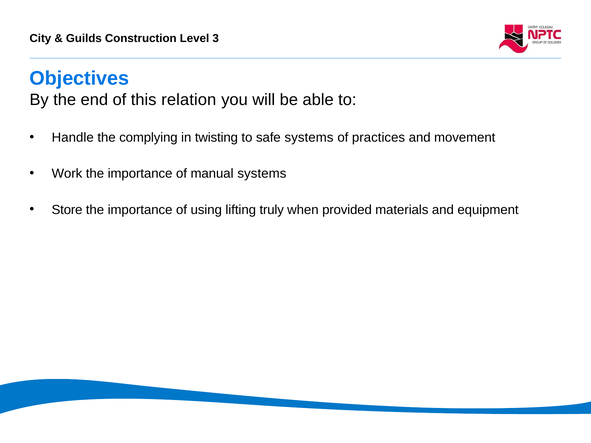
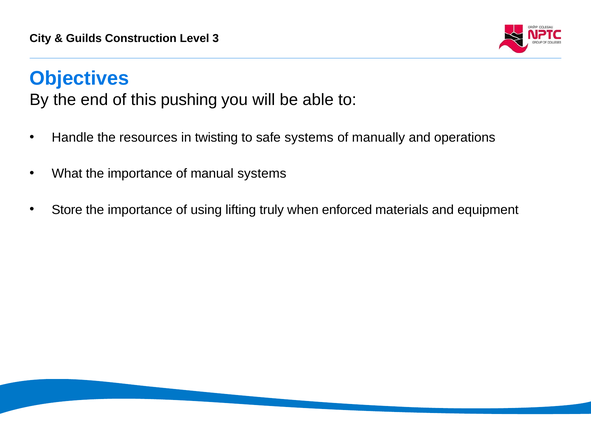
relation: relation -> pushing (189, 100)
complying: complying -> resources (148, 138)
practices: practices -> manually (379, 138)
movement: movement -> operations (465, 138)
Work: Work -> What (67, 174)
provided: provided -> enforced (347, 210)
